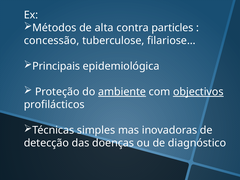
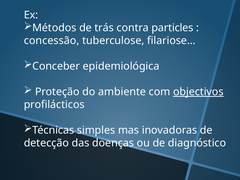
alta: alta -> trás (104, 28)
Principais: Principais -> Conceber (56, 66)
ambiente underline: present -> none (122, 92)
